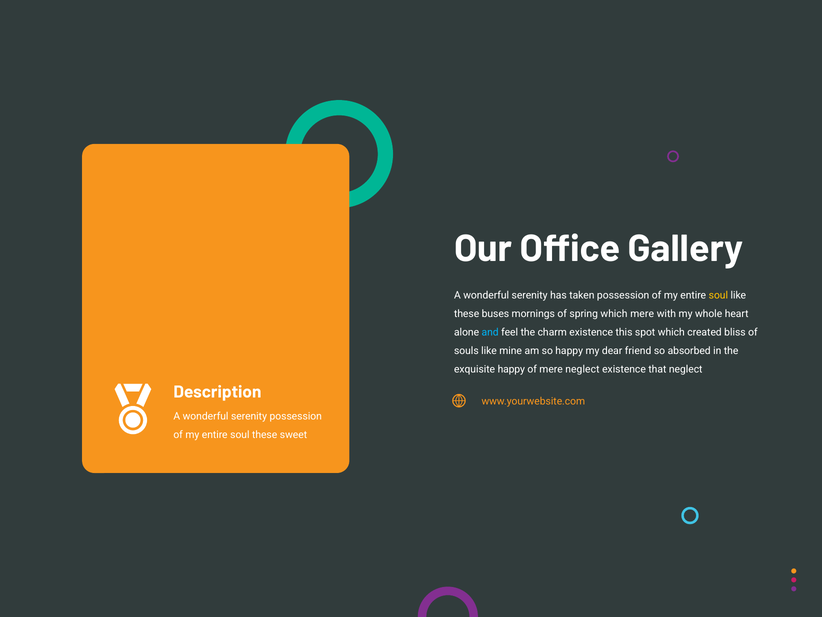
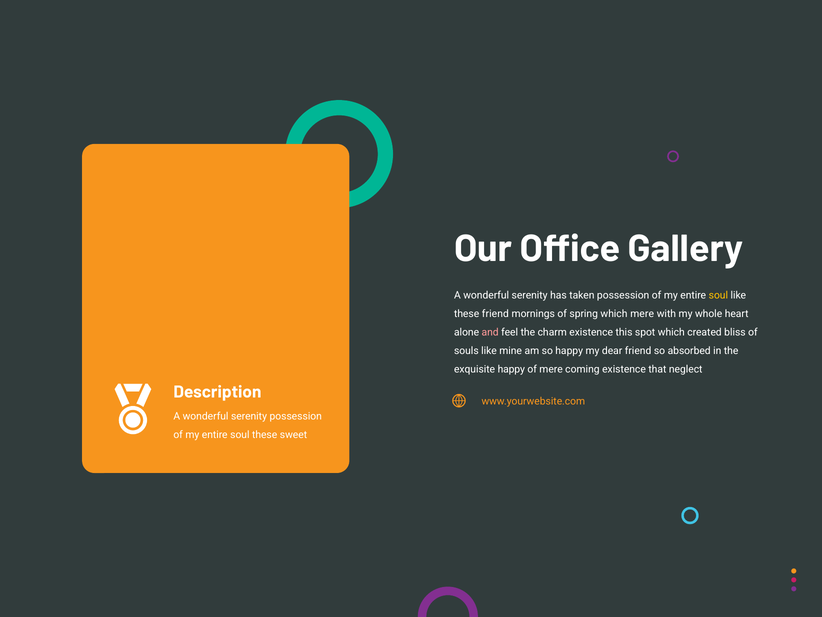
these buses: buses -> friend (495, 314)
and colour: light blue -> pink (490, 332)
mere neglect: neglect -> coming (582, 369)
